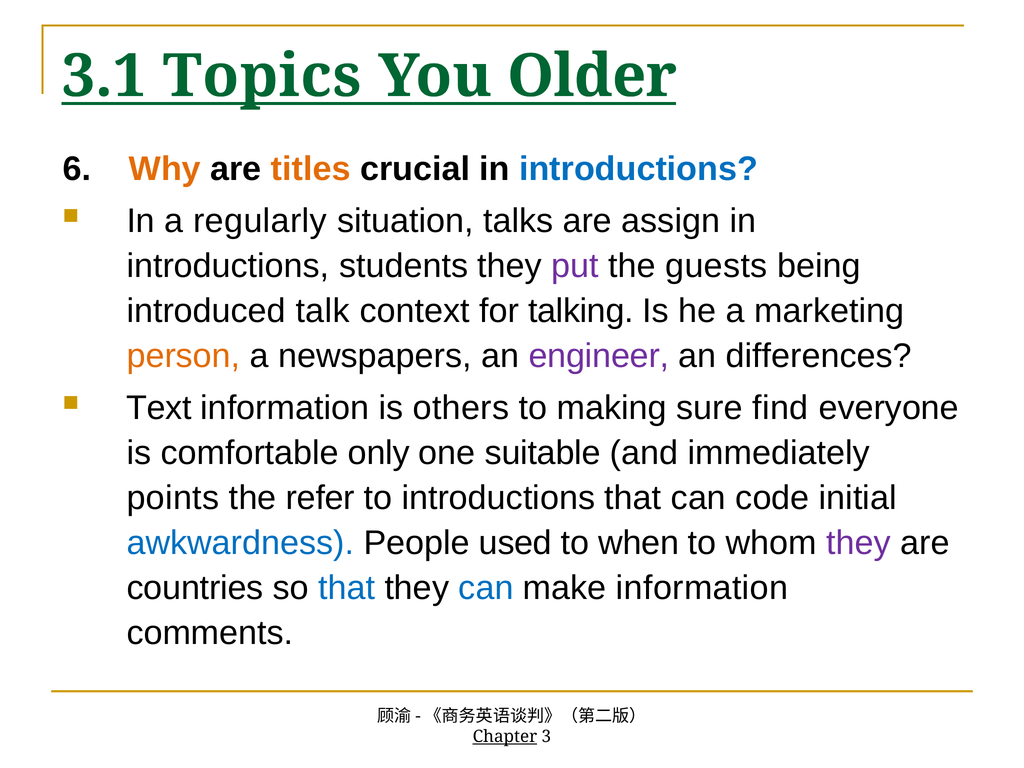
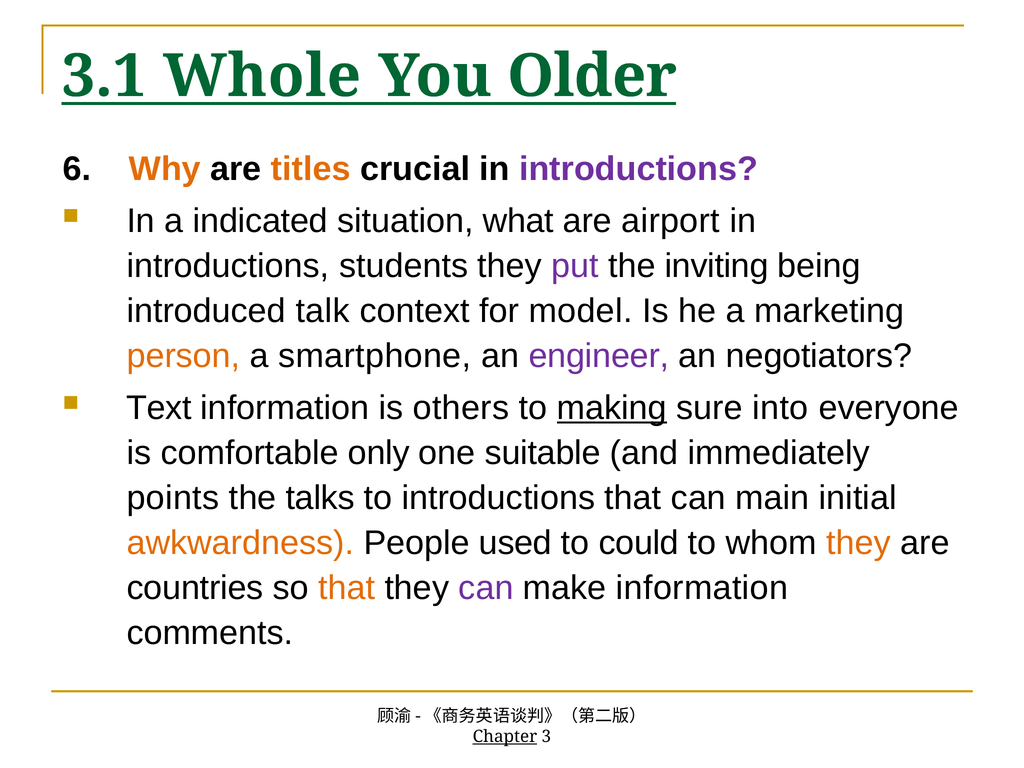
Topics: Topics -> Whole (262, 76)
introductions colour: blue -> purple (639, 169)
regularly: regularly -> indicated (260, 221)
talks: talks -> what (518, 221)
assign: assign -> airport (671, 221)
guests: guests -> inviting (717, 266)
talking: talking -> model (581, 311)
newspapers: newspapers -> smartphone (375, 356)
differences: differences -> negotiators (819, 356)
making underline: none -> present (612, 408)
find: find -> into (780, 408)
refer: refer -> talks (320, 498)
code: code -> main (772, 498)
awkwardness colour: blue -> orange (240, 543)
when: when -> could (639, 543)
they colour: purple -> orange (858, 543)
that colour: blue -> orange (347, 588)
can colour: blue -> purple (486, 588)
